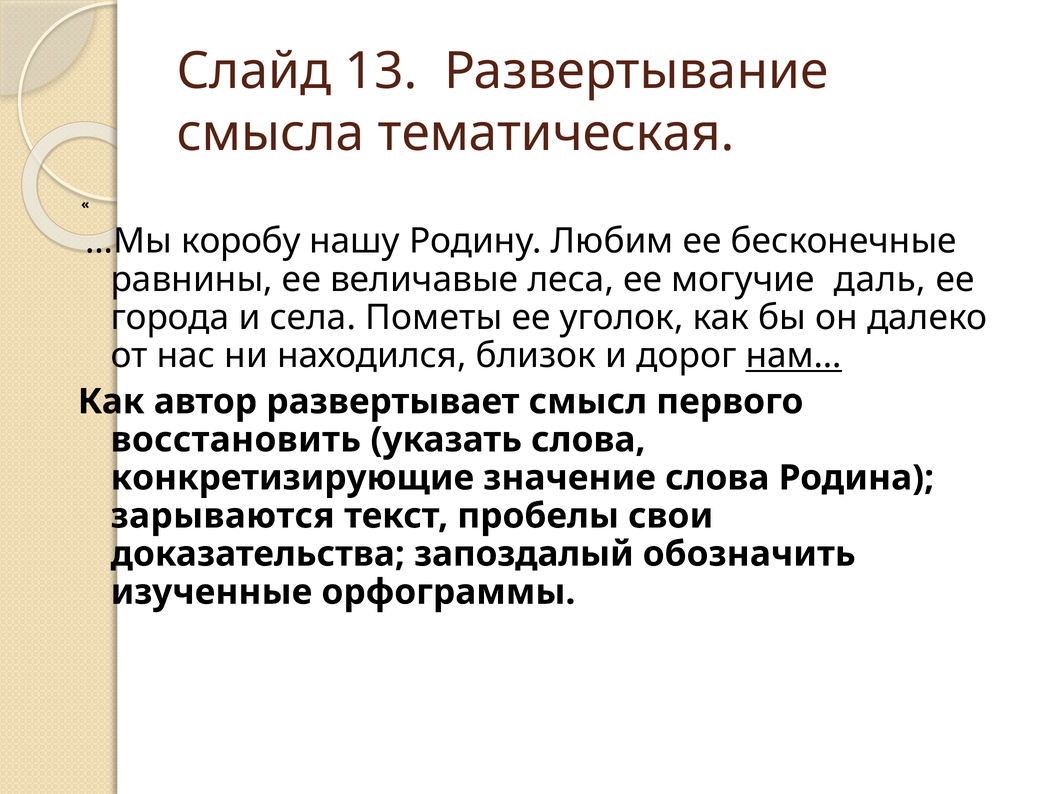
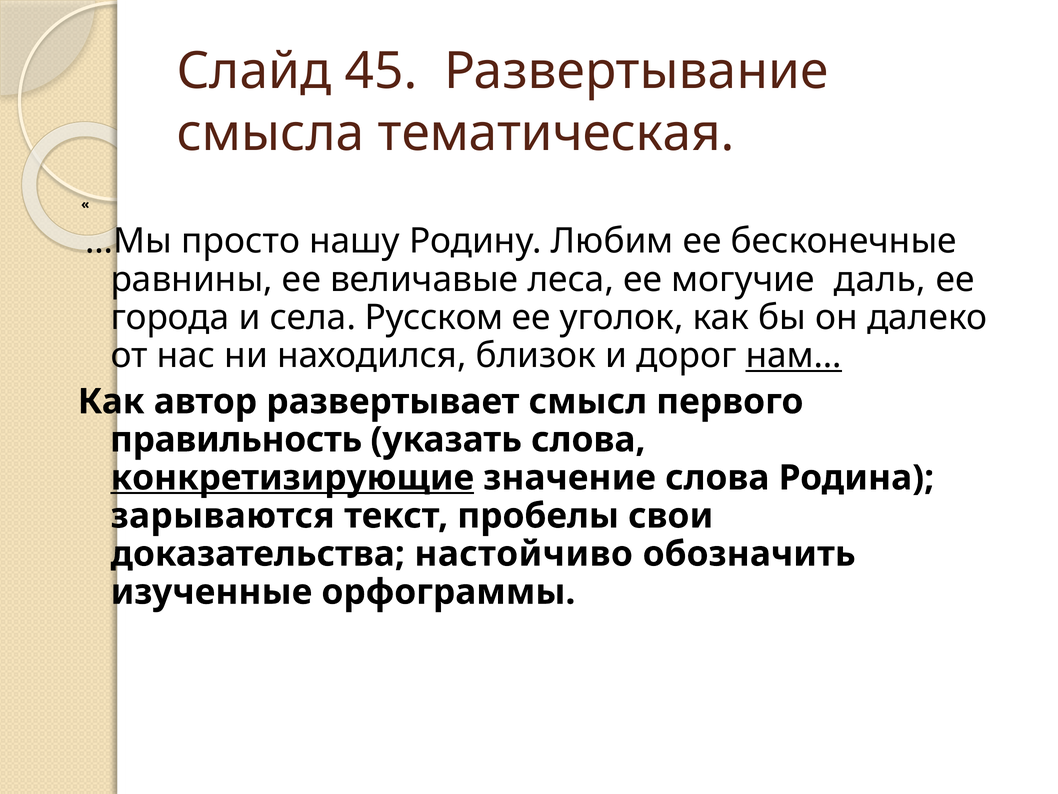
13: 13 -> 45 (381, 71)
коробу: коробу -> просто (241, 241)
Пометы: Пометы -> Русском (434, 317)
восстановить: восстановить -> правильность (236, 439)
конкретизирующие underline: none -> present (292, 478)
запоздалый: запоздалый -> настойчиво (524, 554)
